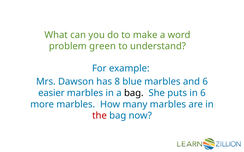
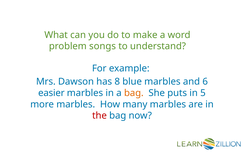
green: green -> songs (103, 46)
bag colour: black -> orange (134, 93)
in 6: 6 -> 5 (203, 93)
